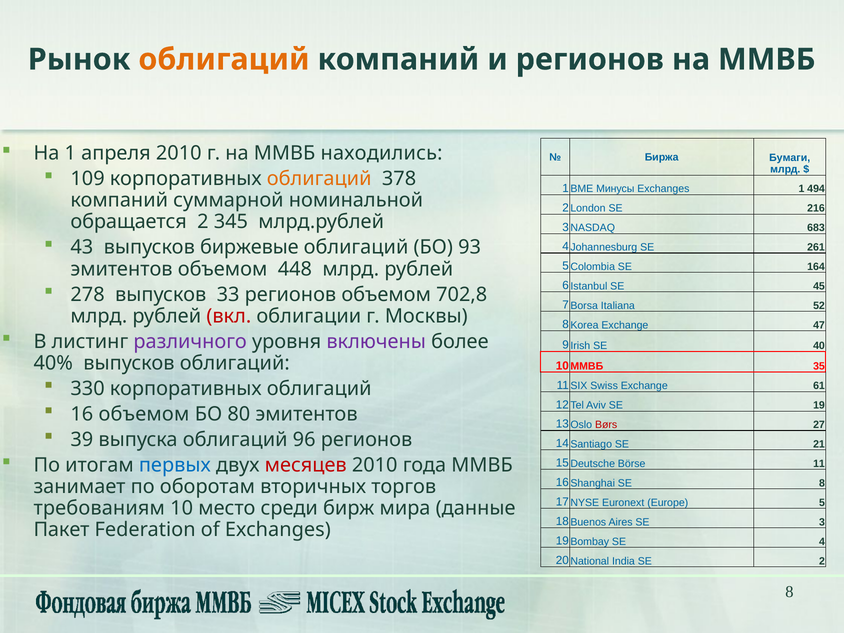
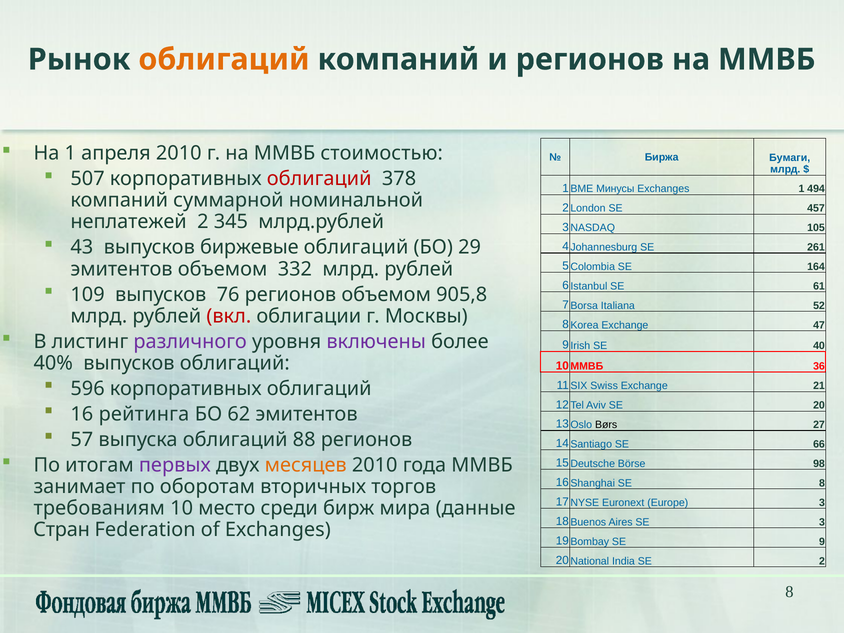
находились: находились -> стоимостью (382, 153)
109: 109 -> 507 (88, 179)
облигаций colour: orange -> red (319, 179)
216: 216 -> 457 (816, 208)
обращается: обращается -> неплатежей (129, 222)
683: 683 -> 105 (816, 228)
93: 93 -> 29 (470, 247)
448: 448 -> 332 (295, 269)
45: 45 -> 61 (819, 286)
278: 278 -> 109 (88, 294)
33: 33 -> 76 (228, 294)
702,8: 702,8 -> 905,8 (462, 294)
35: 35 -> 36 (819, 366)
330: 330 -> 596 (88, 389)
61: 61 -> 21 (819, 386)
19: 19 -> 20 (819, 405)
16 объемом: объемом -> рейтинга (144, 414)
80: 80 -> 62 (239, 414)
Børs colour: red -> black (606, 425)
39: 39 -> 57 (82, 440)
96: 96 -> 88 (304, 440)
21: 21 -> 66 (819, 444)
первых colour: blue -> purple (175, 465)
месяцев colour: red -> orange (306, 465)
11: 11 -> 98 (819, 464)
Europe 5: 5 -> 3 (822, 503)
Пакет: Пакет -> Стран (62, 530)
4: 4 -> 9 (822, 542)
